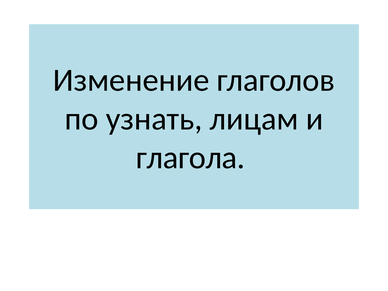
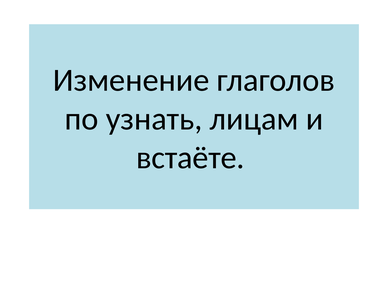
глагола: глагола -> встаёте (190, 158)
